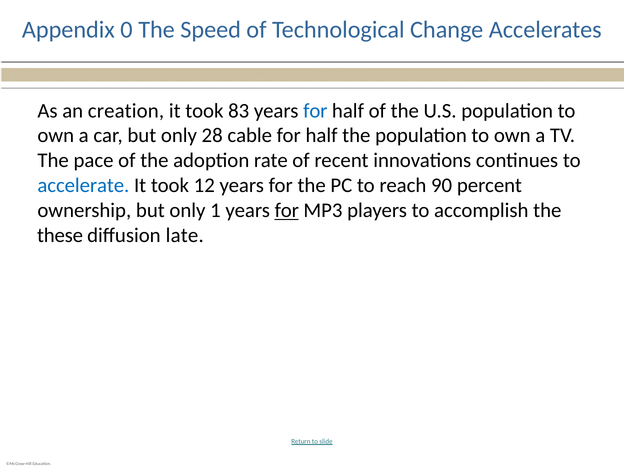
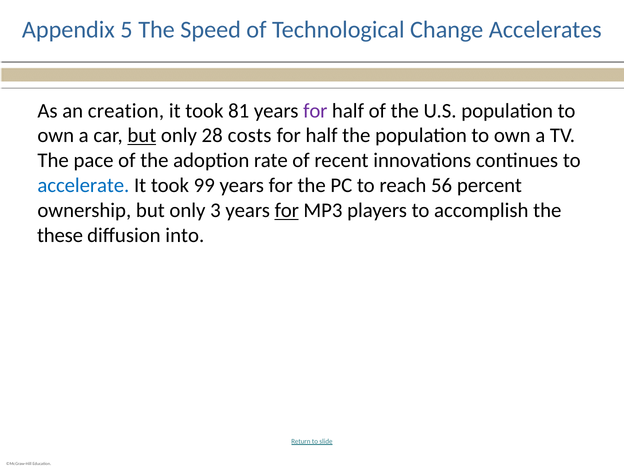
0: 0 -> 5 (127, 30)
83: 83 -> 81 (239, 111)
for colour: blue -> purple (315, 111)
but underline: none -> present (142, 136)
cable: cable -> costs (250, 136)
12: 12 -> 99 (204, 186)
90: 90 -> 56 (442, 186)
1: 1 -> 3 (215, 211)
late: late -> into (185, 235)
